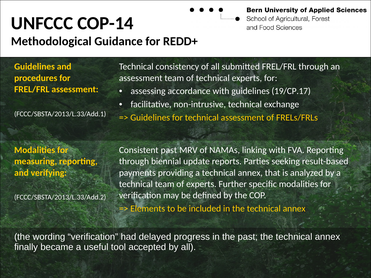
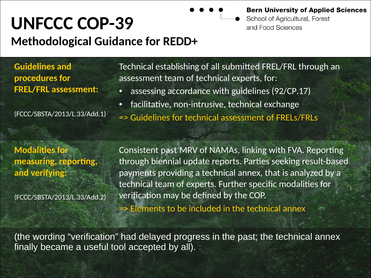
COP-14: COP-14 -> COP-39 (105, 23)
consistency: consistency -> establishing (177, 67)
19/CP.17: 19/CP.17 -> 92/CP.17 (291, 91)
